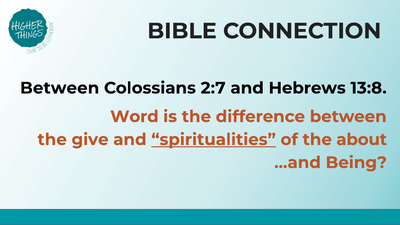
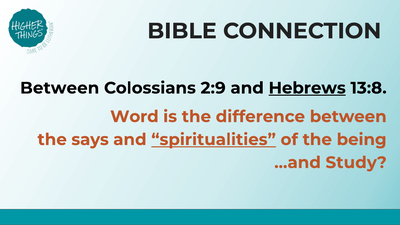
2:7: 2:7 -> 2:9 (213, 88)
Hebrews underline: none -> present (307, 88)
give: give -> says (90, 140)
about: about -> being (362, 140)
Being: Being -> Study (356, 163)
